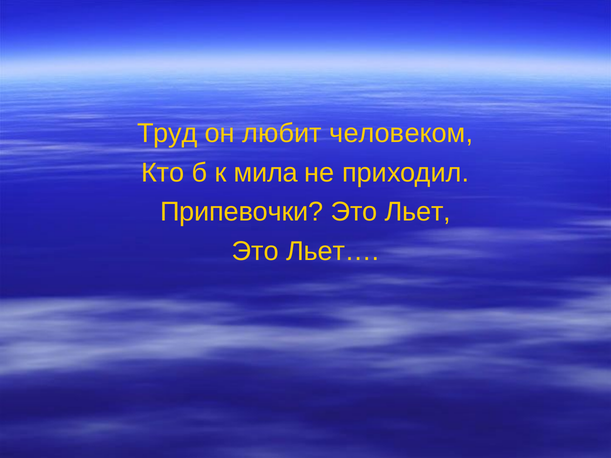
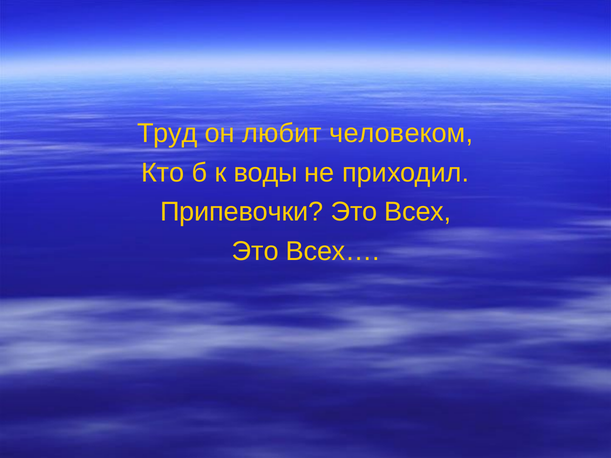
мила: мила -> воды (266, 173)
Льет: Льет -> Всех (418, 212)
Льет…: Льет… -> Всех… (333, 251)
